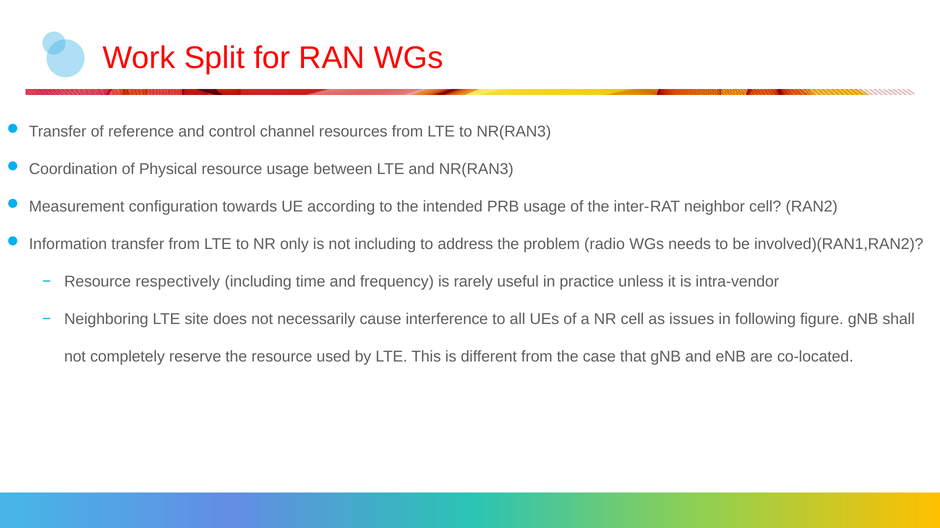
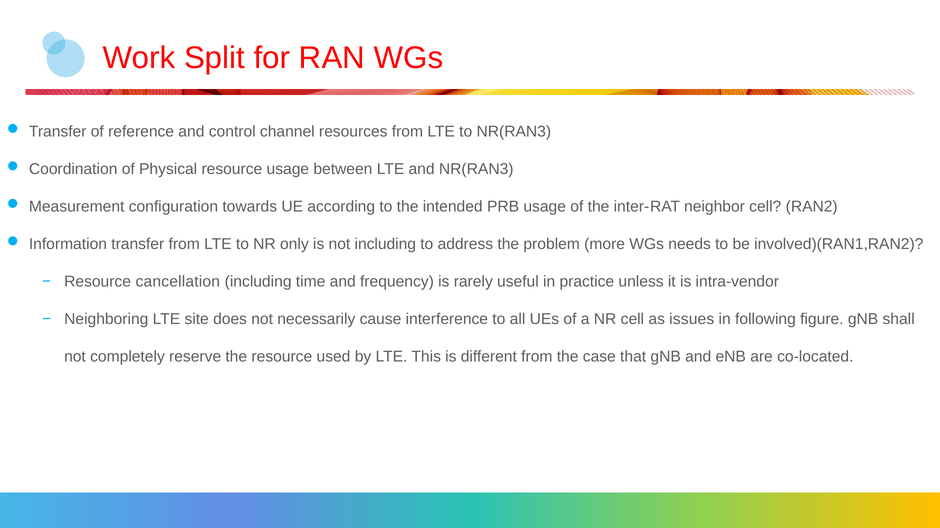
radio: radio -> more (605, 244)
respectively: respectively -> cancellation (178, 282)
